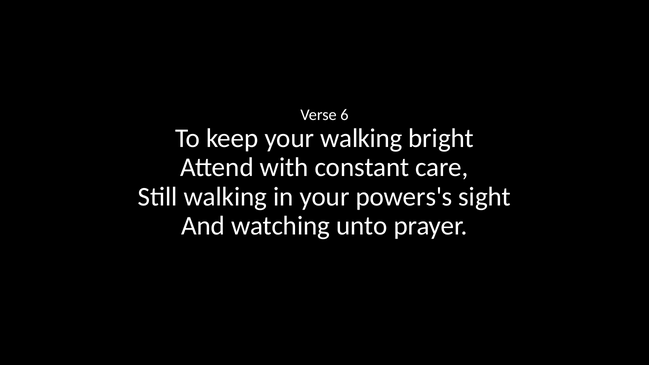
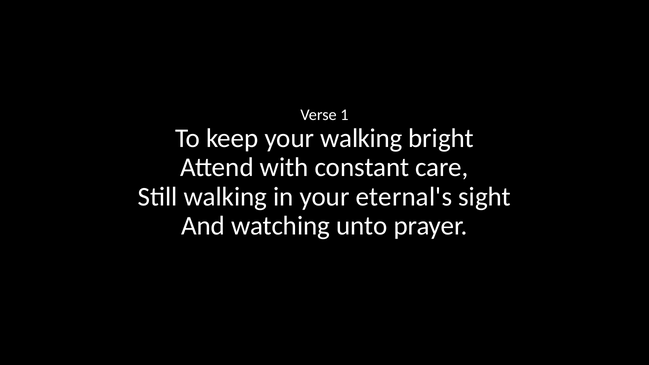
6: 6 -> 1 (344, 115)
powers's: powers's -> eternal's (404, 197)
